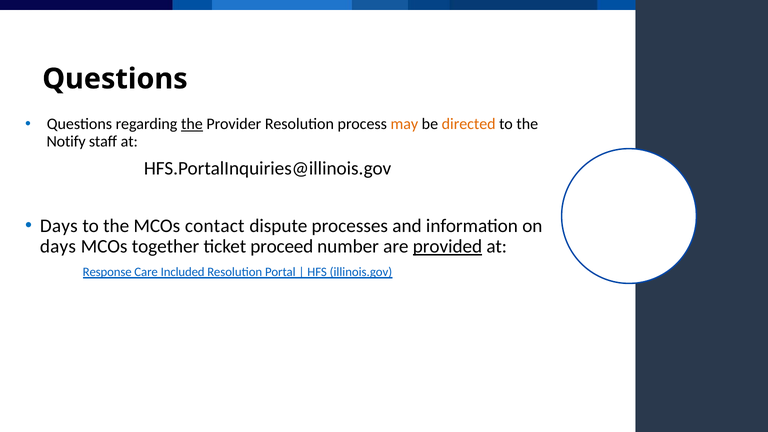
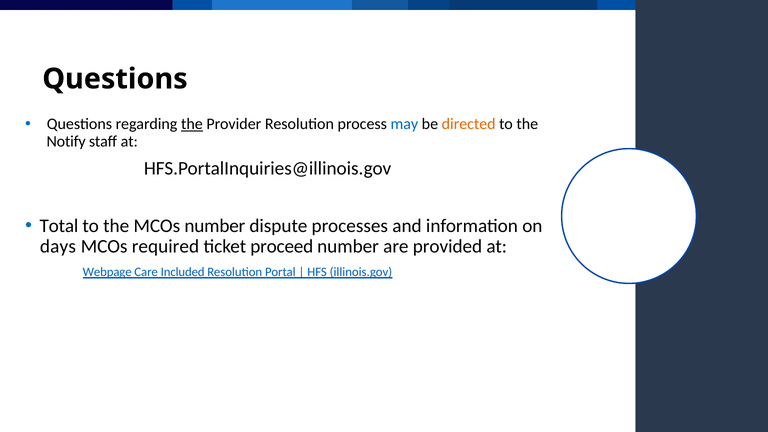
may colour: orange -> blue (404, 124)
Days: Days -> Total (59, 226)
MCOs contact: contact -> number (215, 226)
together: together -> required (165, 247)
provided underline: present -> none (447, 247)
Response: Response -> Webpage (107, 272)
